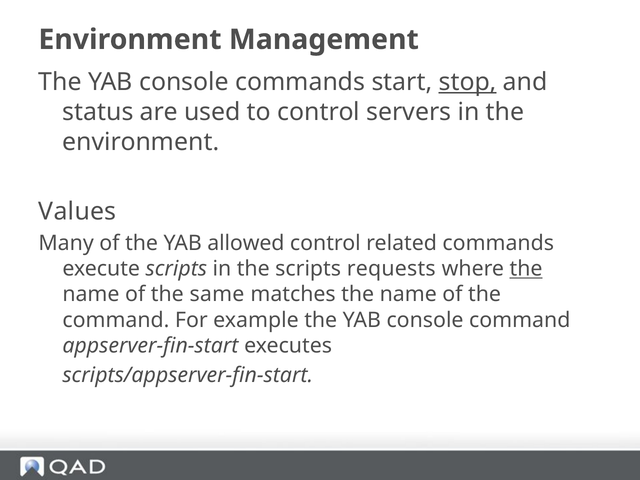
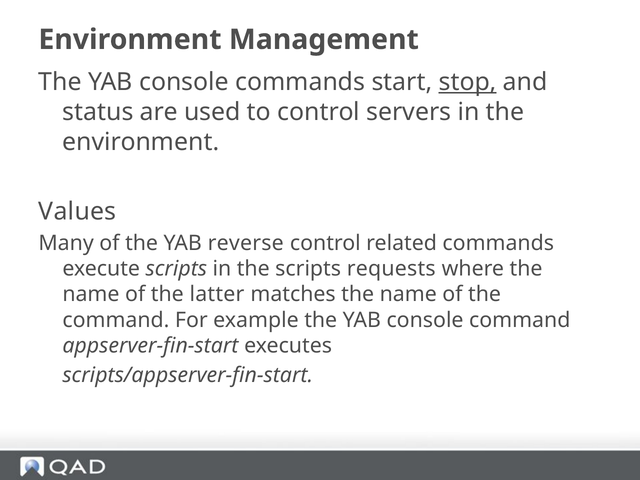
allowed: allowed -> reverse (246, 243)
the underline: present -> none (526, 269)
same: same -> latter (217, 294)
